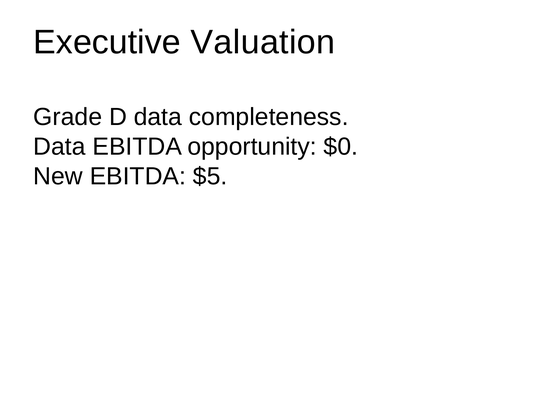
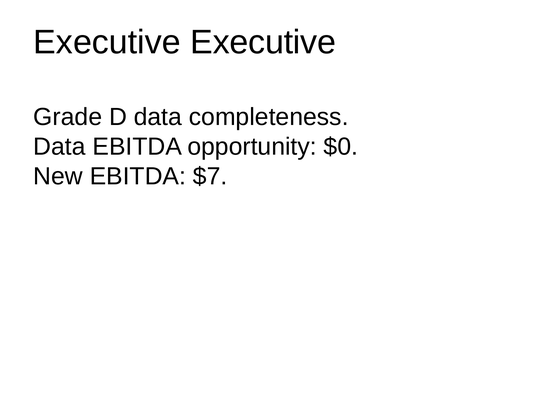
Executive Valuation: Valuation -> Executive (263, 42)
$5: $5 -> $7 (210, 176)
